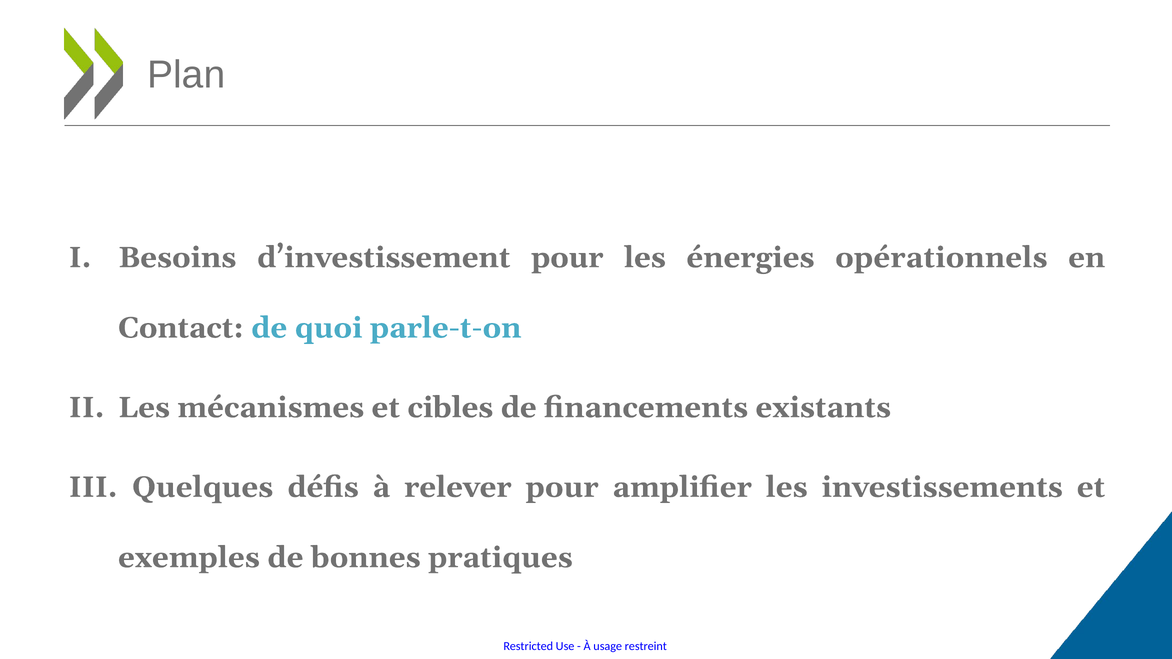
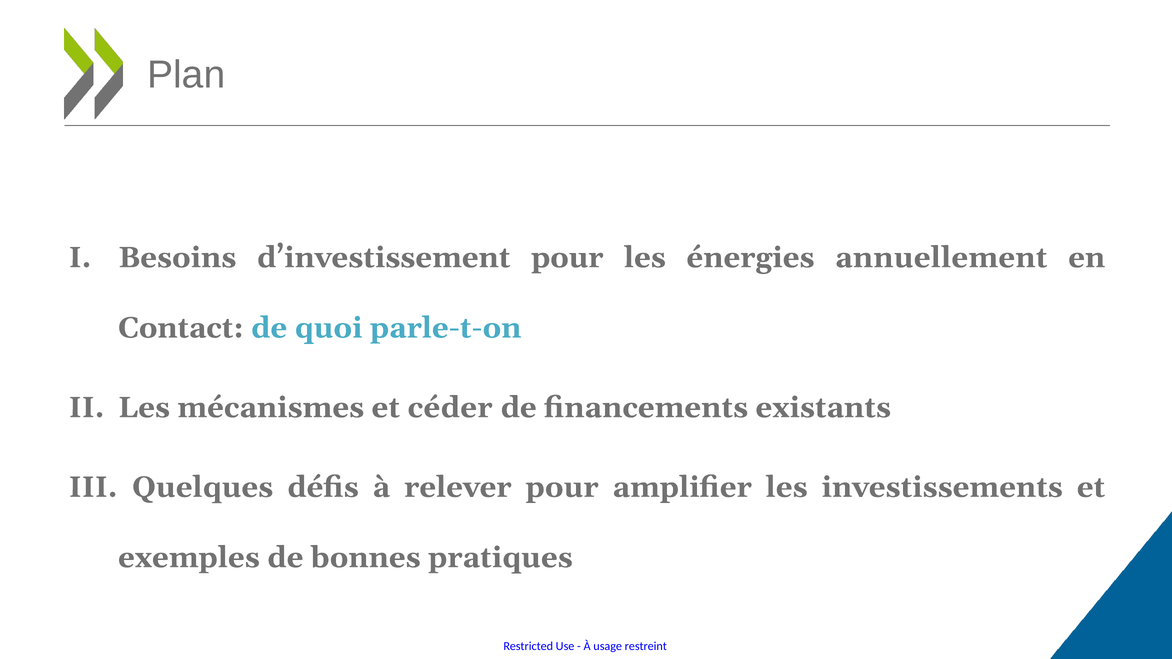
opérationnels: opérationnels -> annuellement (941, 258)
cibles: cibles -> céder (450, 408)
